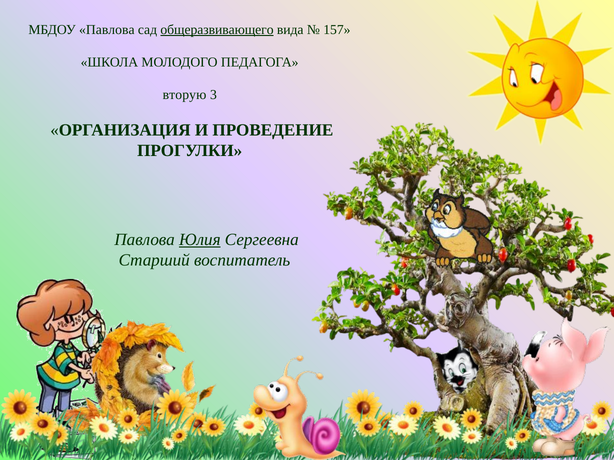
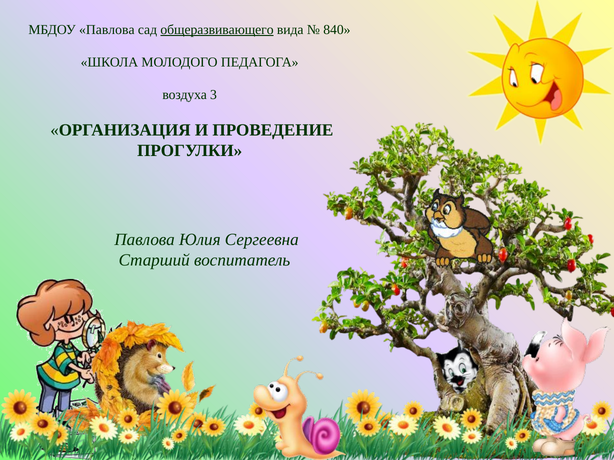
157: 157 -> 840 (337, 30)
вторую: вторую -> воздуха (185, 95)
Юлия underline: present -> none (200, 240)
